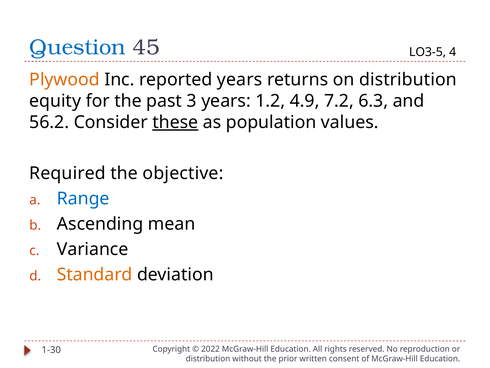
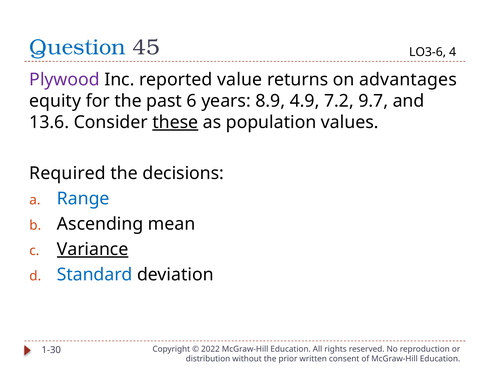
LO3-5: LO3-5 -> LO3-6 (428, 52)
Plywood colour: orange -> purple (65, 80)
reported years: years -> value (240, 80)
on distribution: distribution -> advantages (408, 80)
3: 3 -> 6 (192, 101)
1.2: 1.2 -> 8.9 (270, 101)
6.3: 6.3 -> 9.7 (373, 101)
56.2: 56.2 -> 13.6 (49, 122)
objective: objective -> decisions (183, 173)
Variance underline: none -> present (93, 249)
Standard colour: orange -> blue (95, 274)
